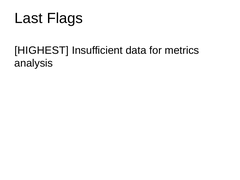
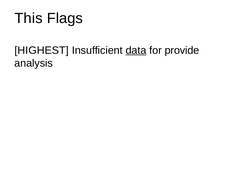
Last: Last -> This (29, 18)
data underline: none -> present (136, 50)
metrics: metrics -> provide (182, 50)
